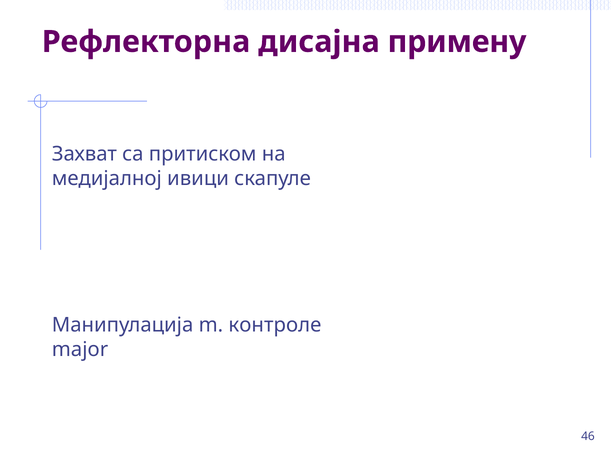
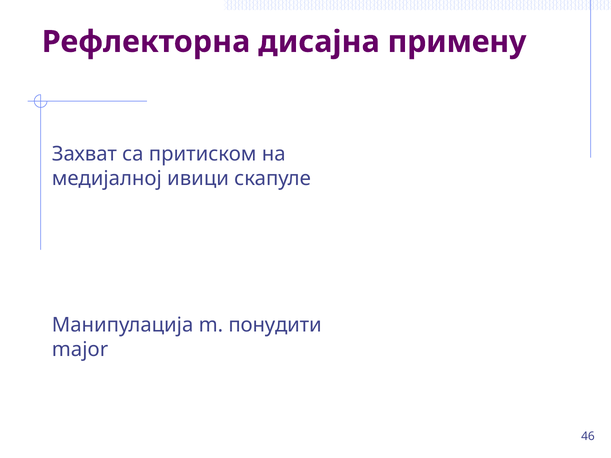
контроле: контроле -> понудити (275, 325)
